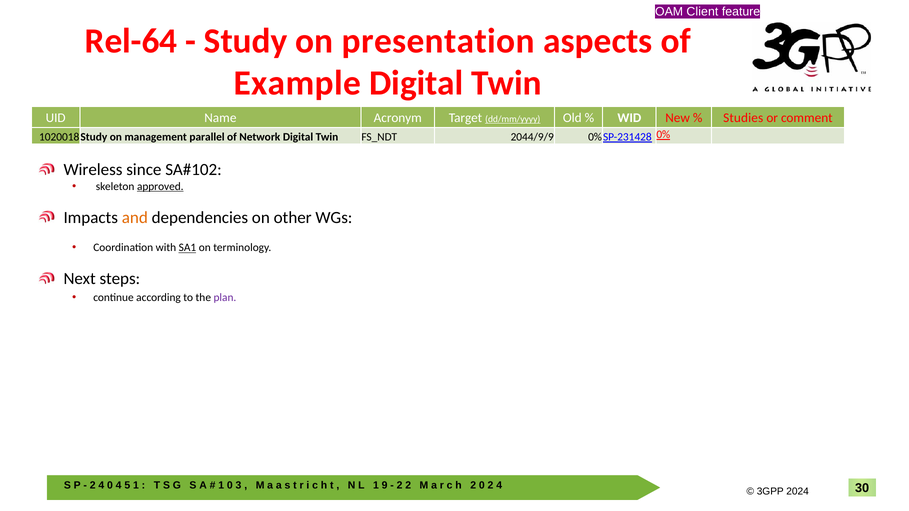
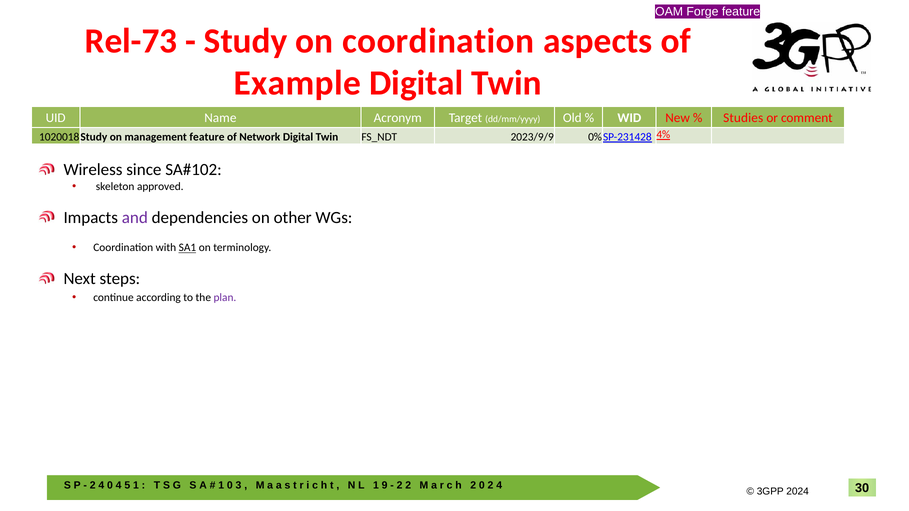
Client: Client -> Forge (702, 12)
Rel-64: Rel-64 -> Rel-73 (131, 41)
on presentation: presentation -> coordination (438, 41)
dd/mm/yyyy underline: present -> none (513, 119)
management parallel: parallel -> feature (207, 137)
2044/9/9: 2044/9/9 -> 2023/9/9 (532, 137)
0%: 0% -> 4% (663, 135)
approved underline: present -> none (160, 187)
and colour: orange -> purple (135, 218)
